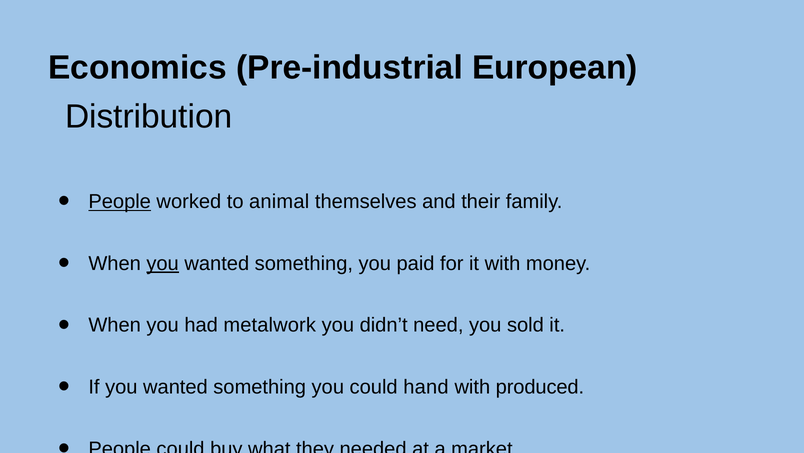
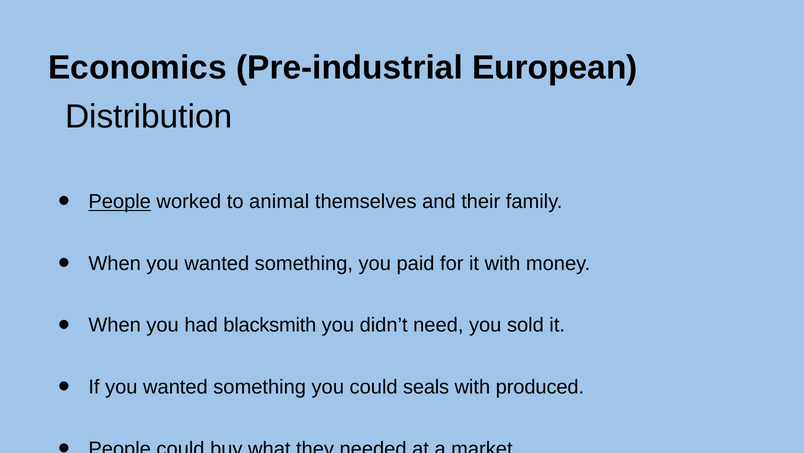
you underline: present -> none (163, 263)
metalwork: metalwork -> blacksmith (270, 325)
hand: hand -> seals (426, 386)
